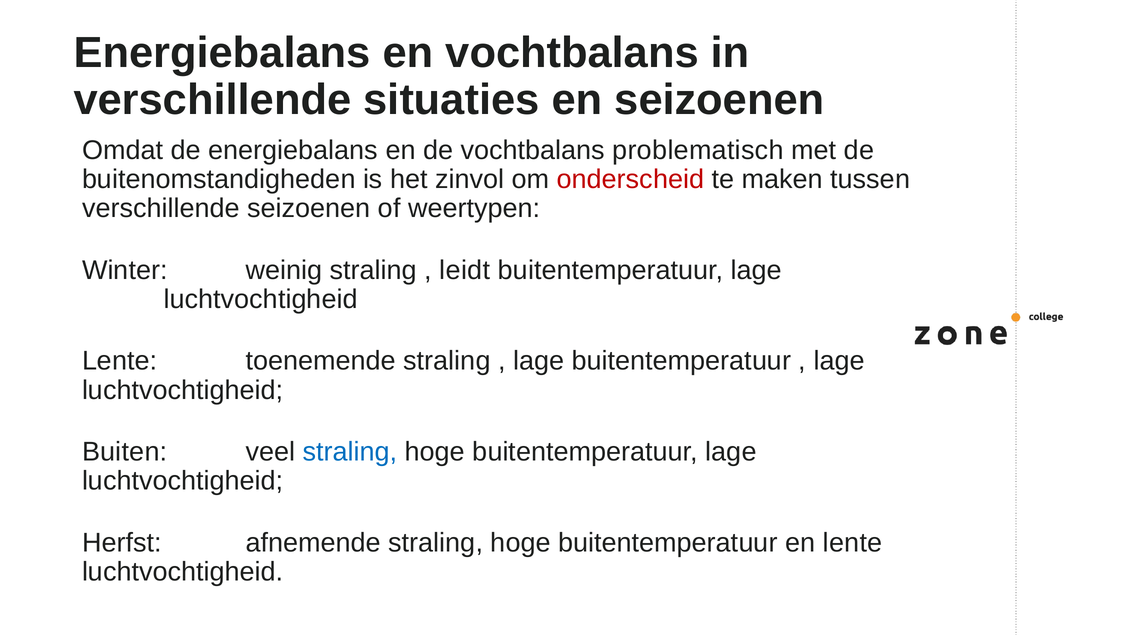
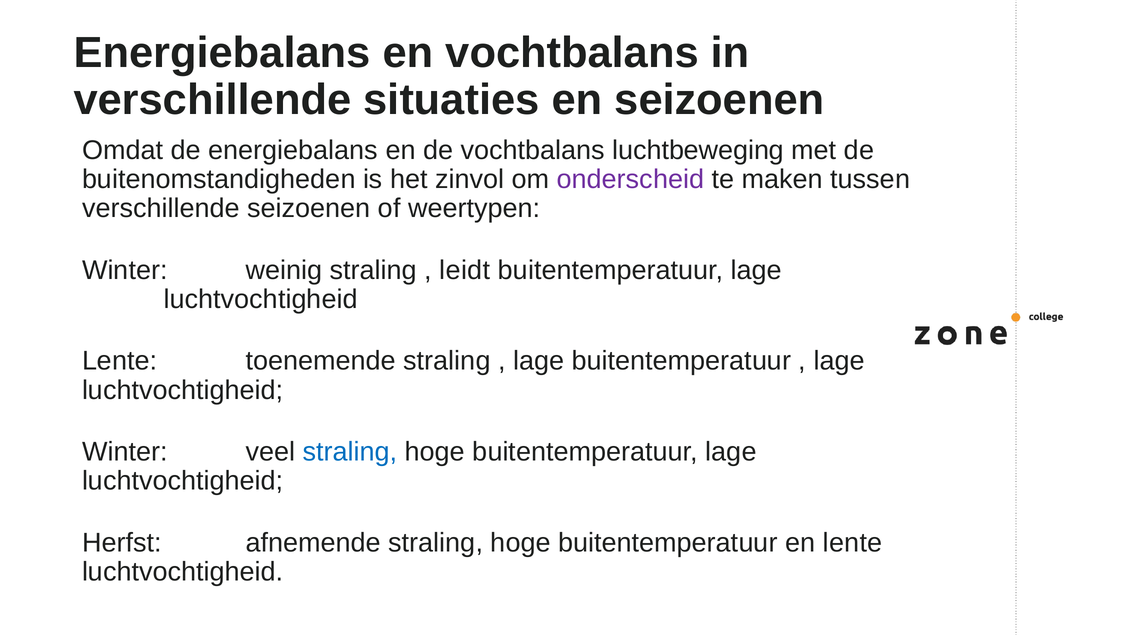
problematisch: problematisch -> luchtbeweging (698, 150)
onderscheid colour: red -> purple (630, 179)
Buiten: Buiten -> Winter (125, 452)
